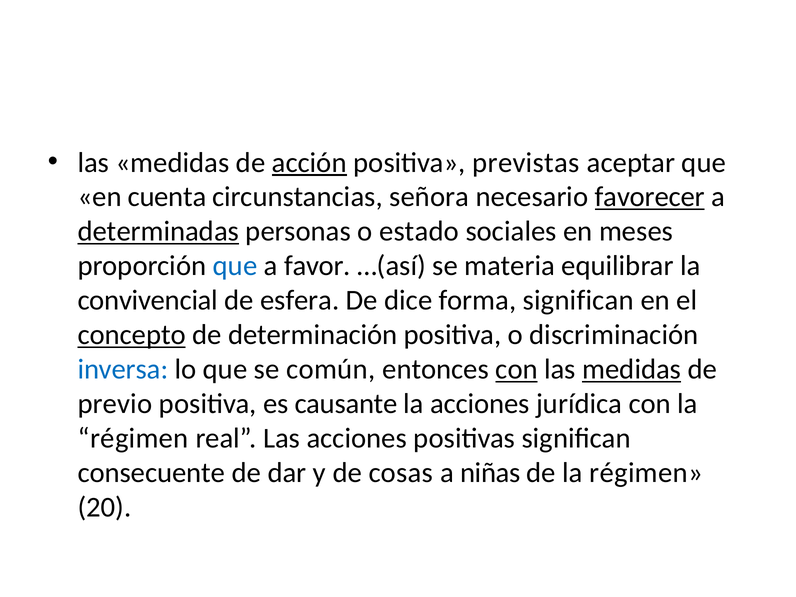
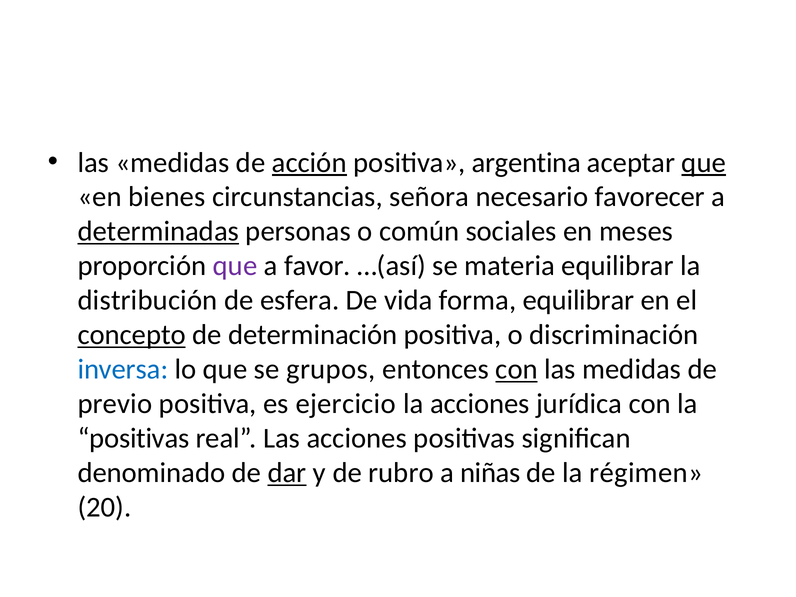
previstas: previstas -> argentina (526, 163)
que underline: none -> present (704, 163)
cuenta: cuenta -> bienes (167, 197)
favorecer underline: present -> none (650, 197)
estado: estado -> común (419, 231)
que colour: blue -> purple (235, 266)
convivencial: convivencial -> distribución (148, 300)
dice: dice -> vida (408, 300)
forma significan: significan -> equilibrar (578, 300)
común: común -> grupos (331, 369)
medidas underline: present -> none (632, 369)
causante: causante -> ejercicio (346, 404)
régimen: régimen -> positivas (134, 438)
consecuente: consecuente -> denominado (151, 473)
dar underline: none -> present (287, 473)
cosas: cosas -> rubro (401, 473)
